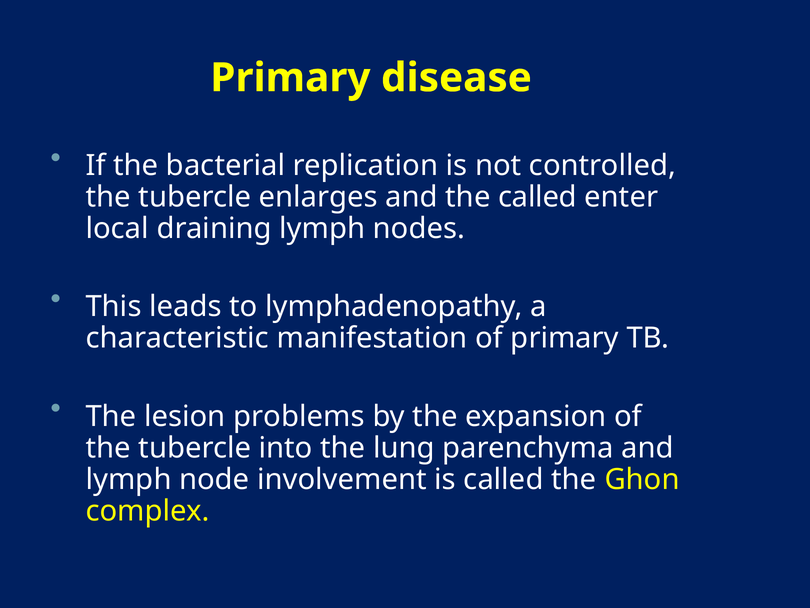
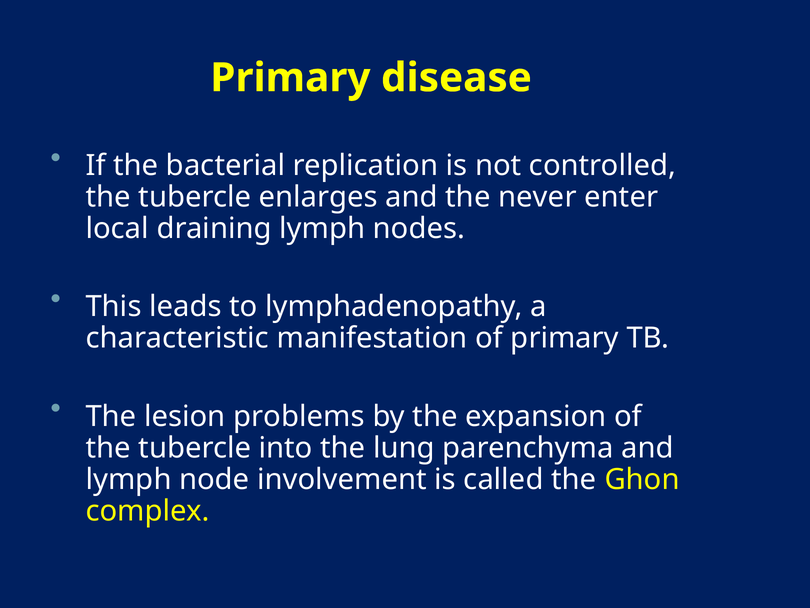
the called: called -> never (537, 197)
